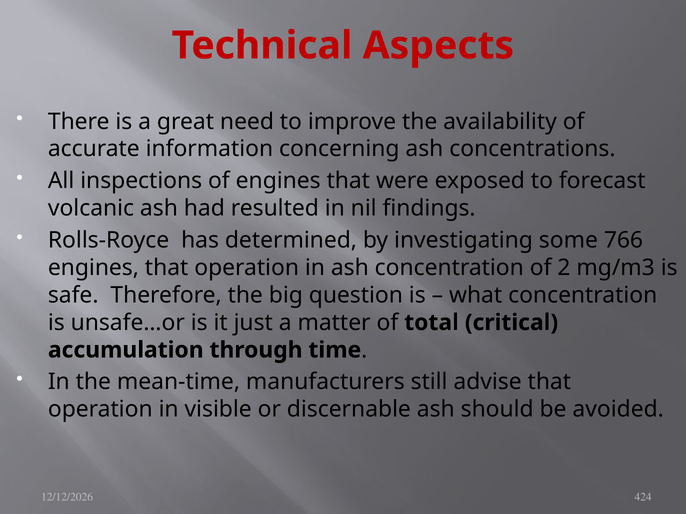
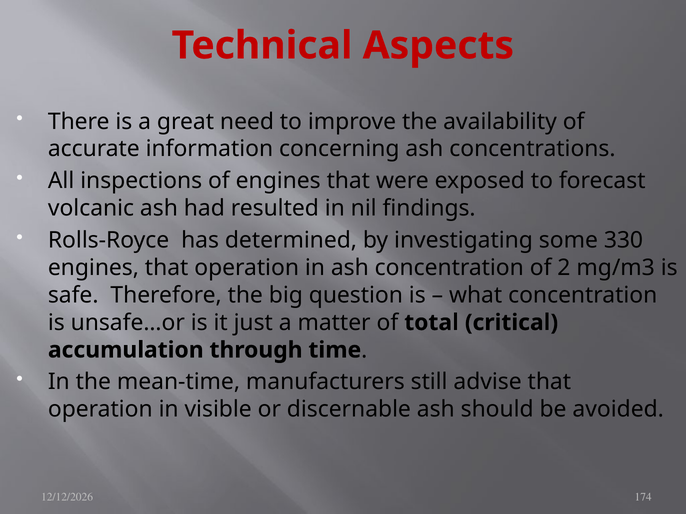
766: 766 -> 330 (623, 241)
424: 424 -> 174 (643, 498)
